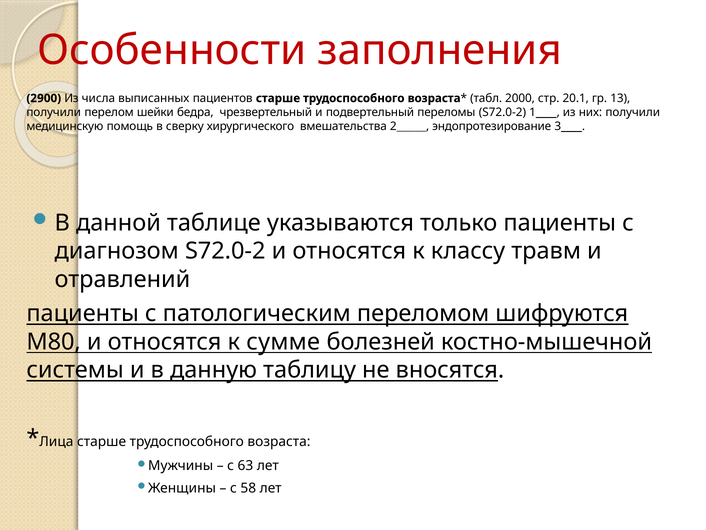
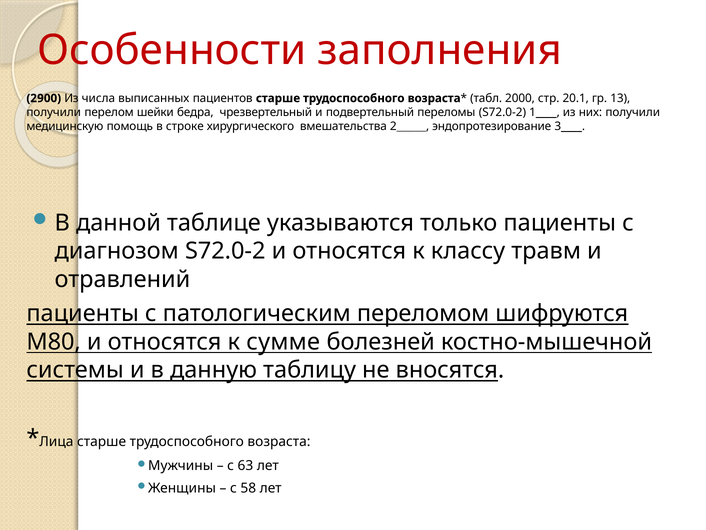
сверку: сверку -> строке (185, 126)
